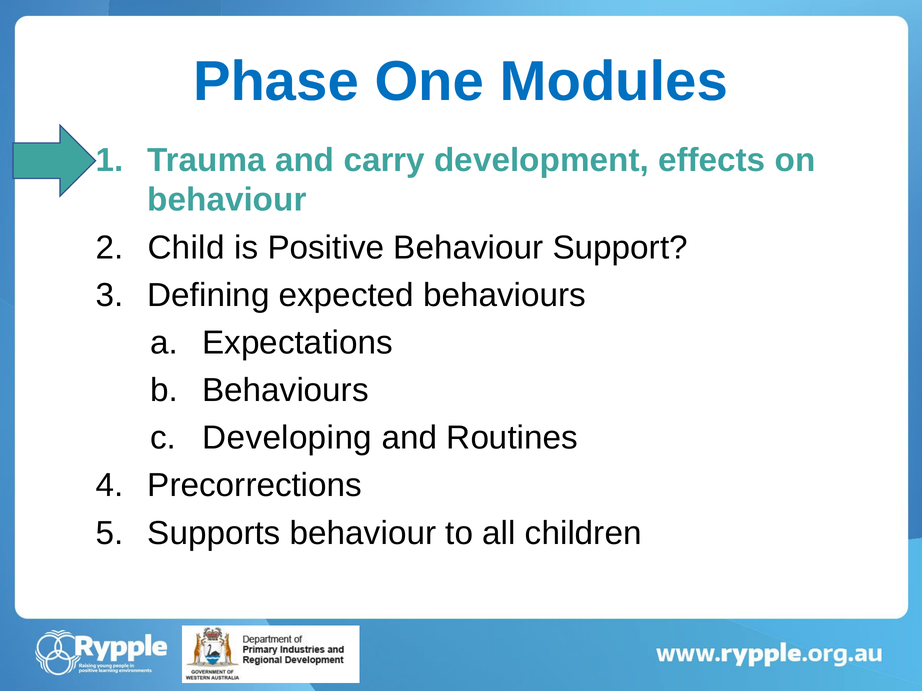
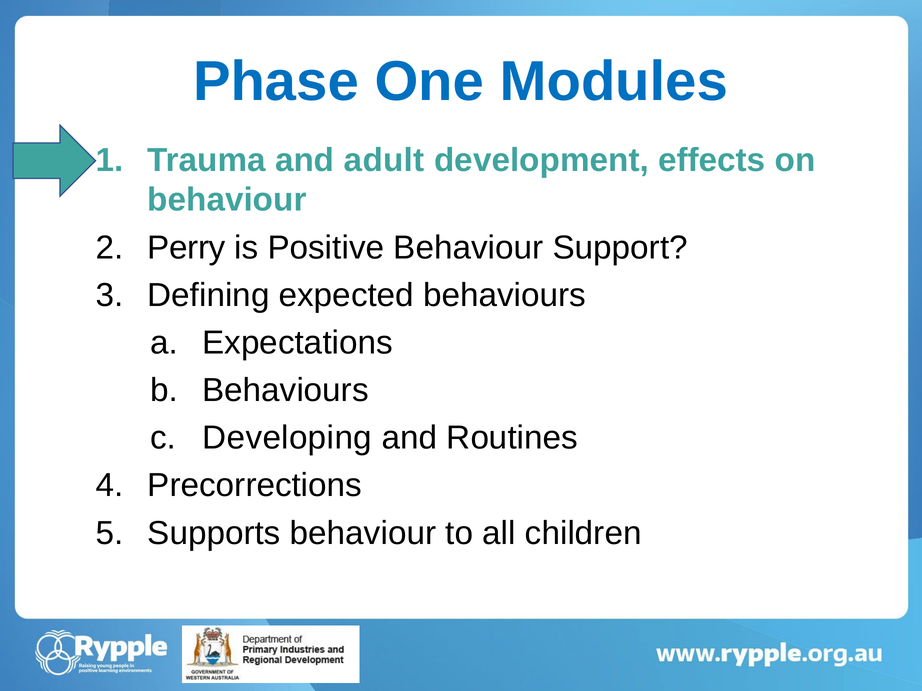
carry: carry -> adult (384, 160)
Child: Child -> Perry (186, 248)
